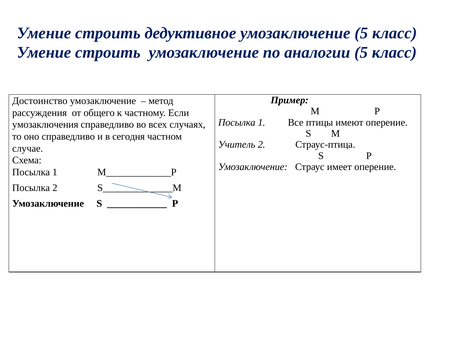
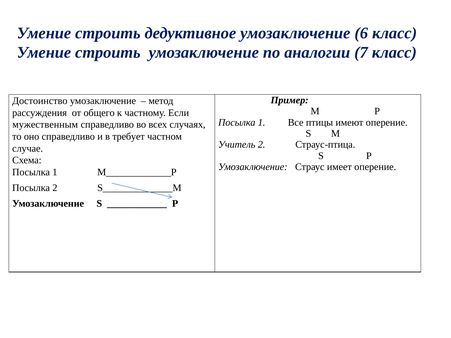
умозаключение 5: 5 -> 6 (361, 33)
аналогии 5: 5 -> 7 (361, 53)
умозаключения: умозаключения -> мужественным (45, 125)
сегодня: сегодня -> требует (129, 137)
